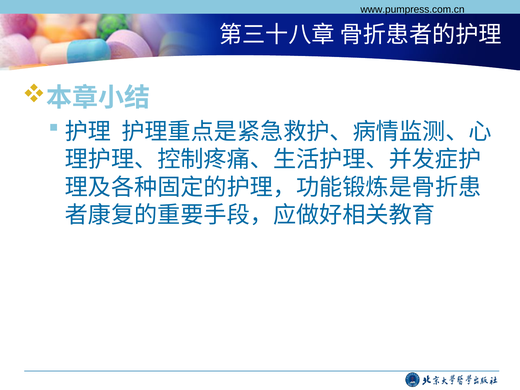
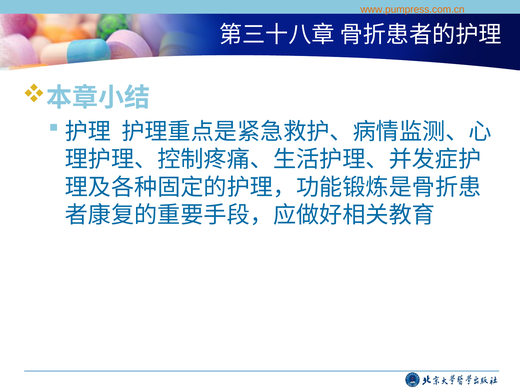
www.pumpress.com.cn colour: black -> orange (413, 9)
